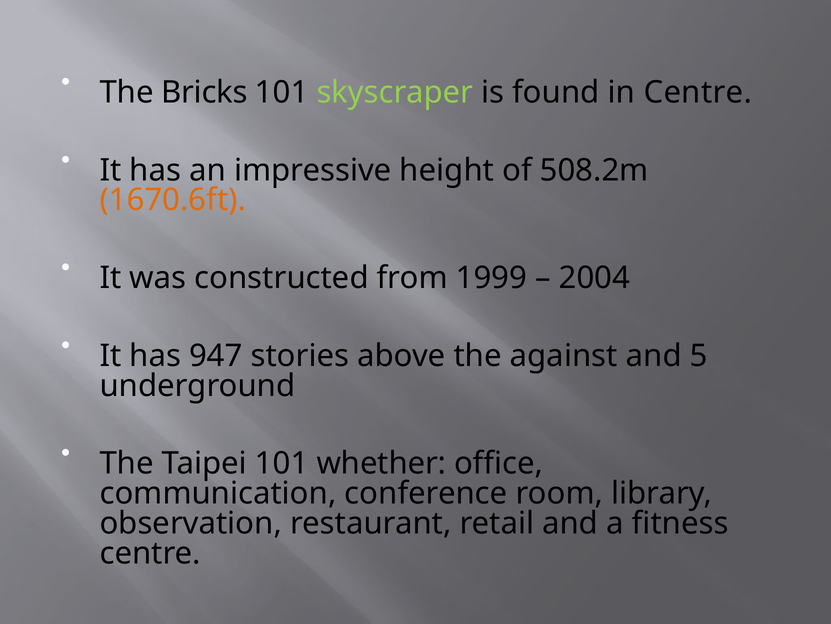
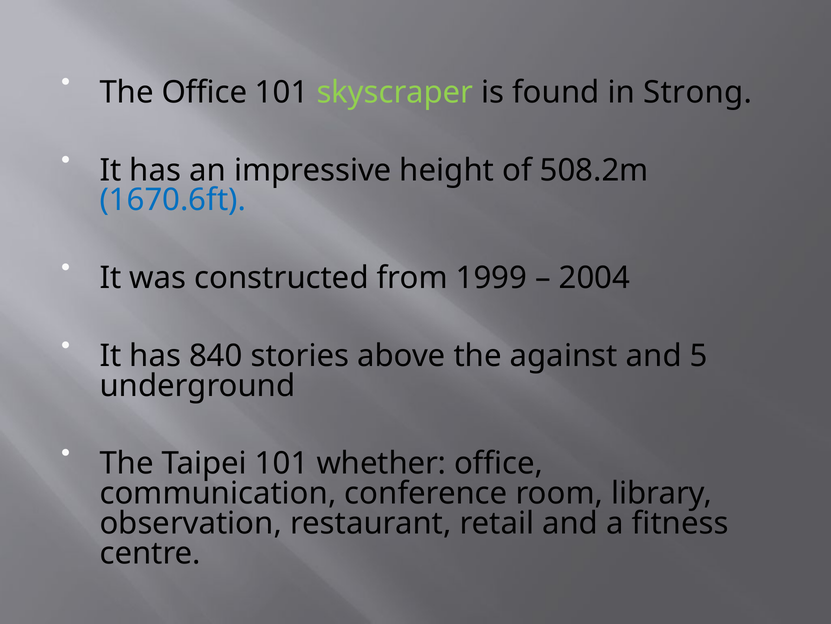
The Bricks: Bricks -> Office (204, 92)
in Centre: Centre -> Strong (698, 92)
1670.6ft colour: orange -> blue (173, 200)
947: 947 -> 840 (216, 355)
